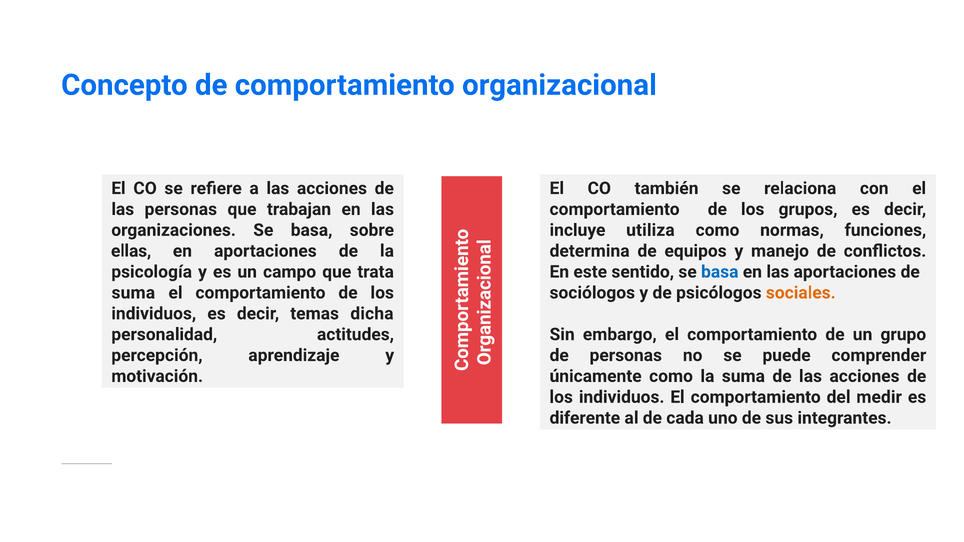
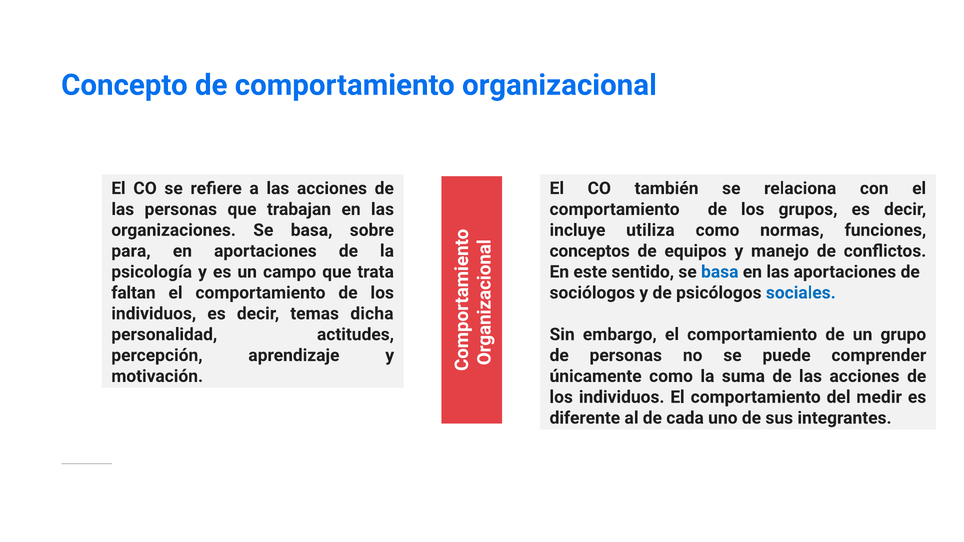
ellas: ellas -> para (131, 251)
determina: determina -> conceptos (590, 251)
suma: suma -> faltan (133, 293)
sociales colour: orange -> blue (801, 293)
